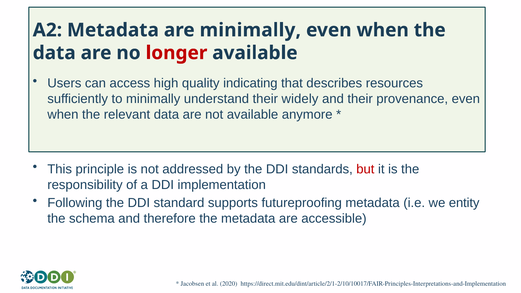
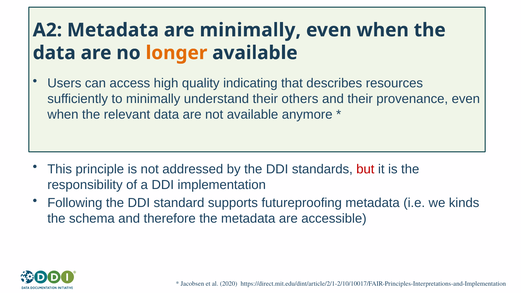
longer colour: red -> orange (176, 53)
widely: widely -> others (300, 99)
entity: entity -> kinds (464, 203)
